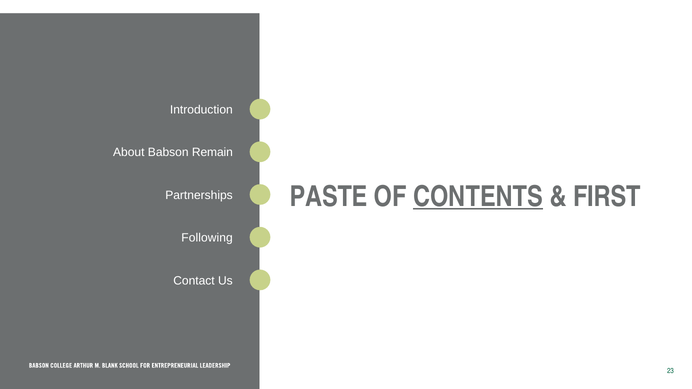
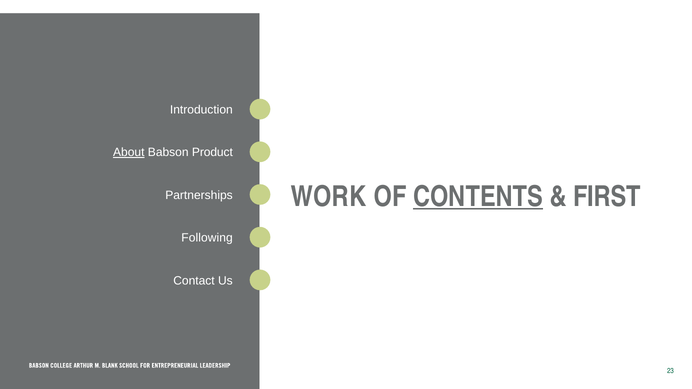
About underline: none -> present (129, 152)
Remain: Remain -> Product (212, 152)
PASTE: PASTE -> WORK (329, 197)
